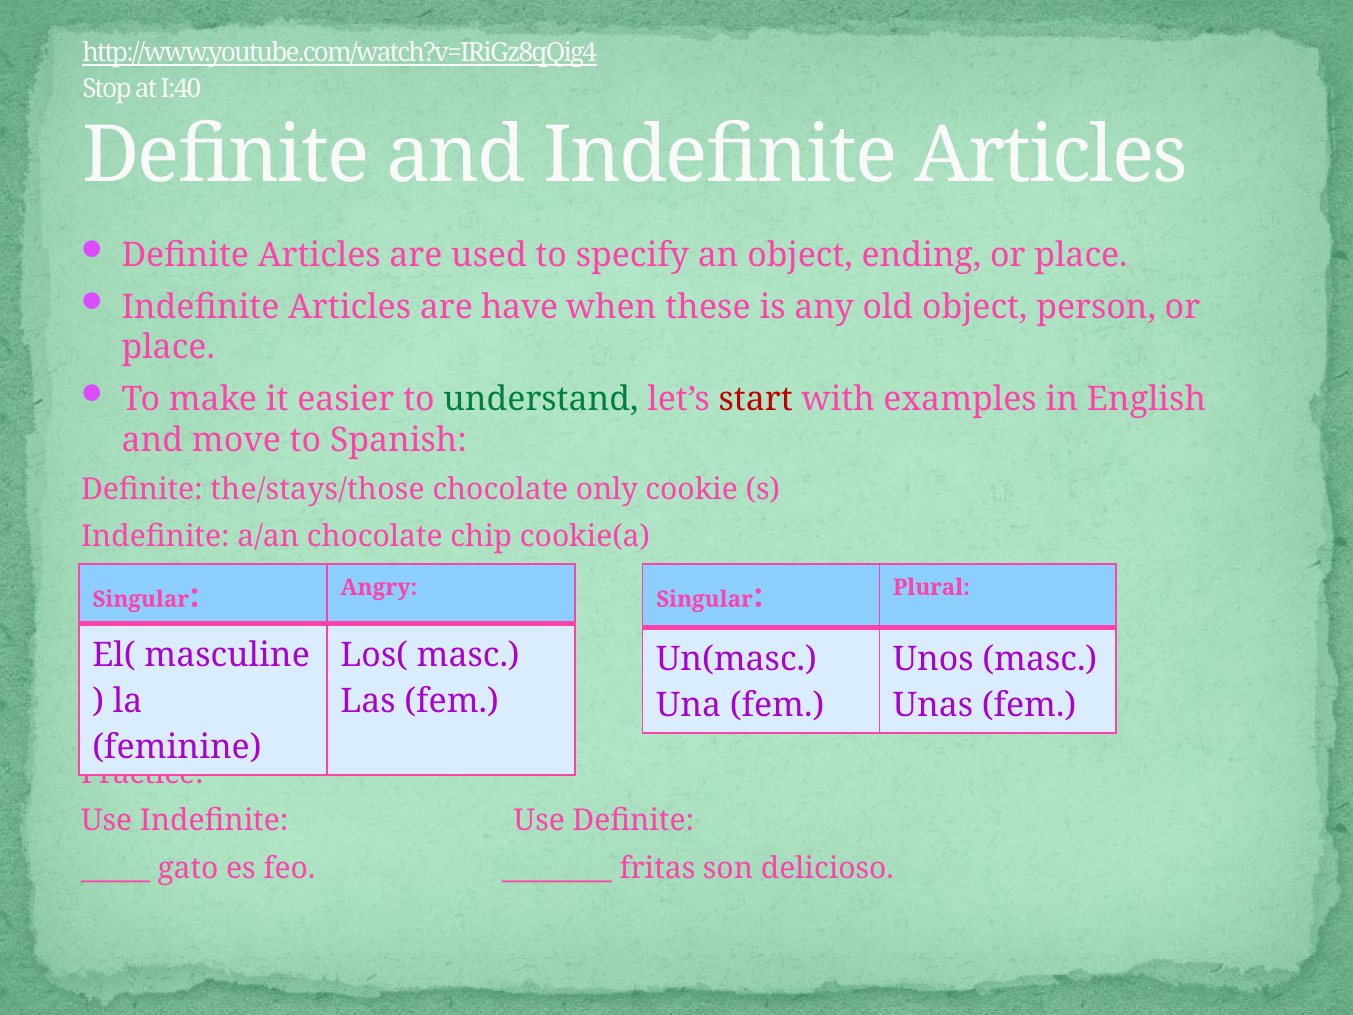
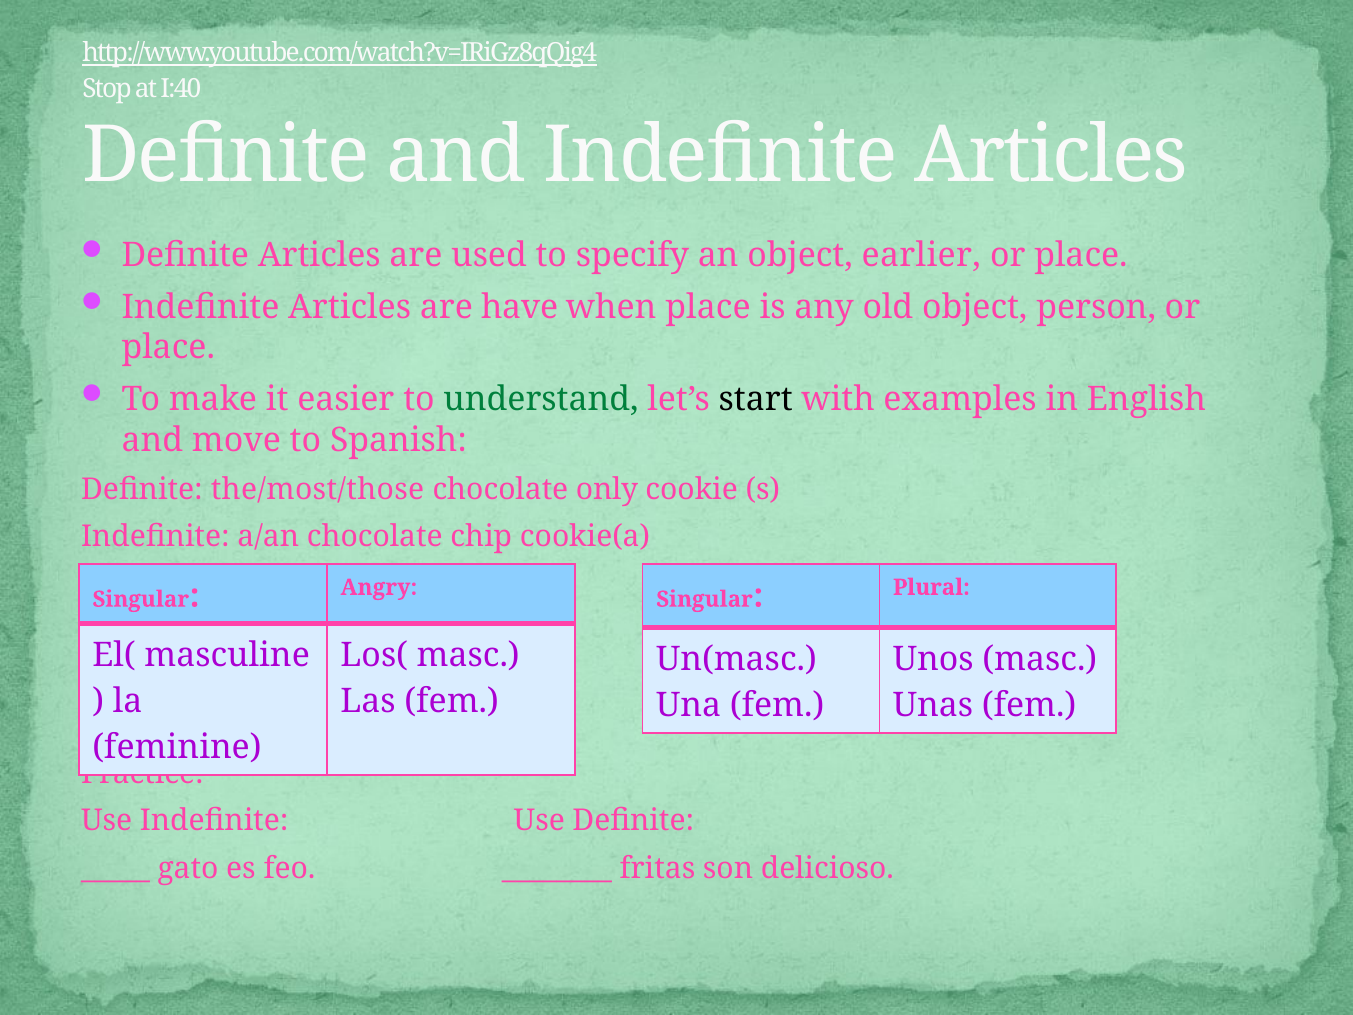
ending: ending -> earlier (921, 255)
when these: these -> place (708, 307)
start colour: red -> black (756, 399)
the/stays/those: the/stays/those -> the/most/those (317, 489)
